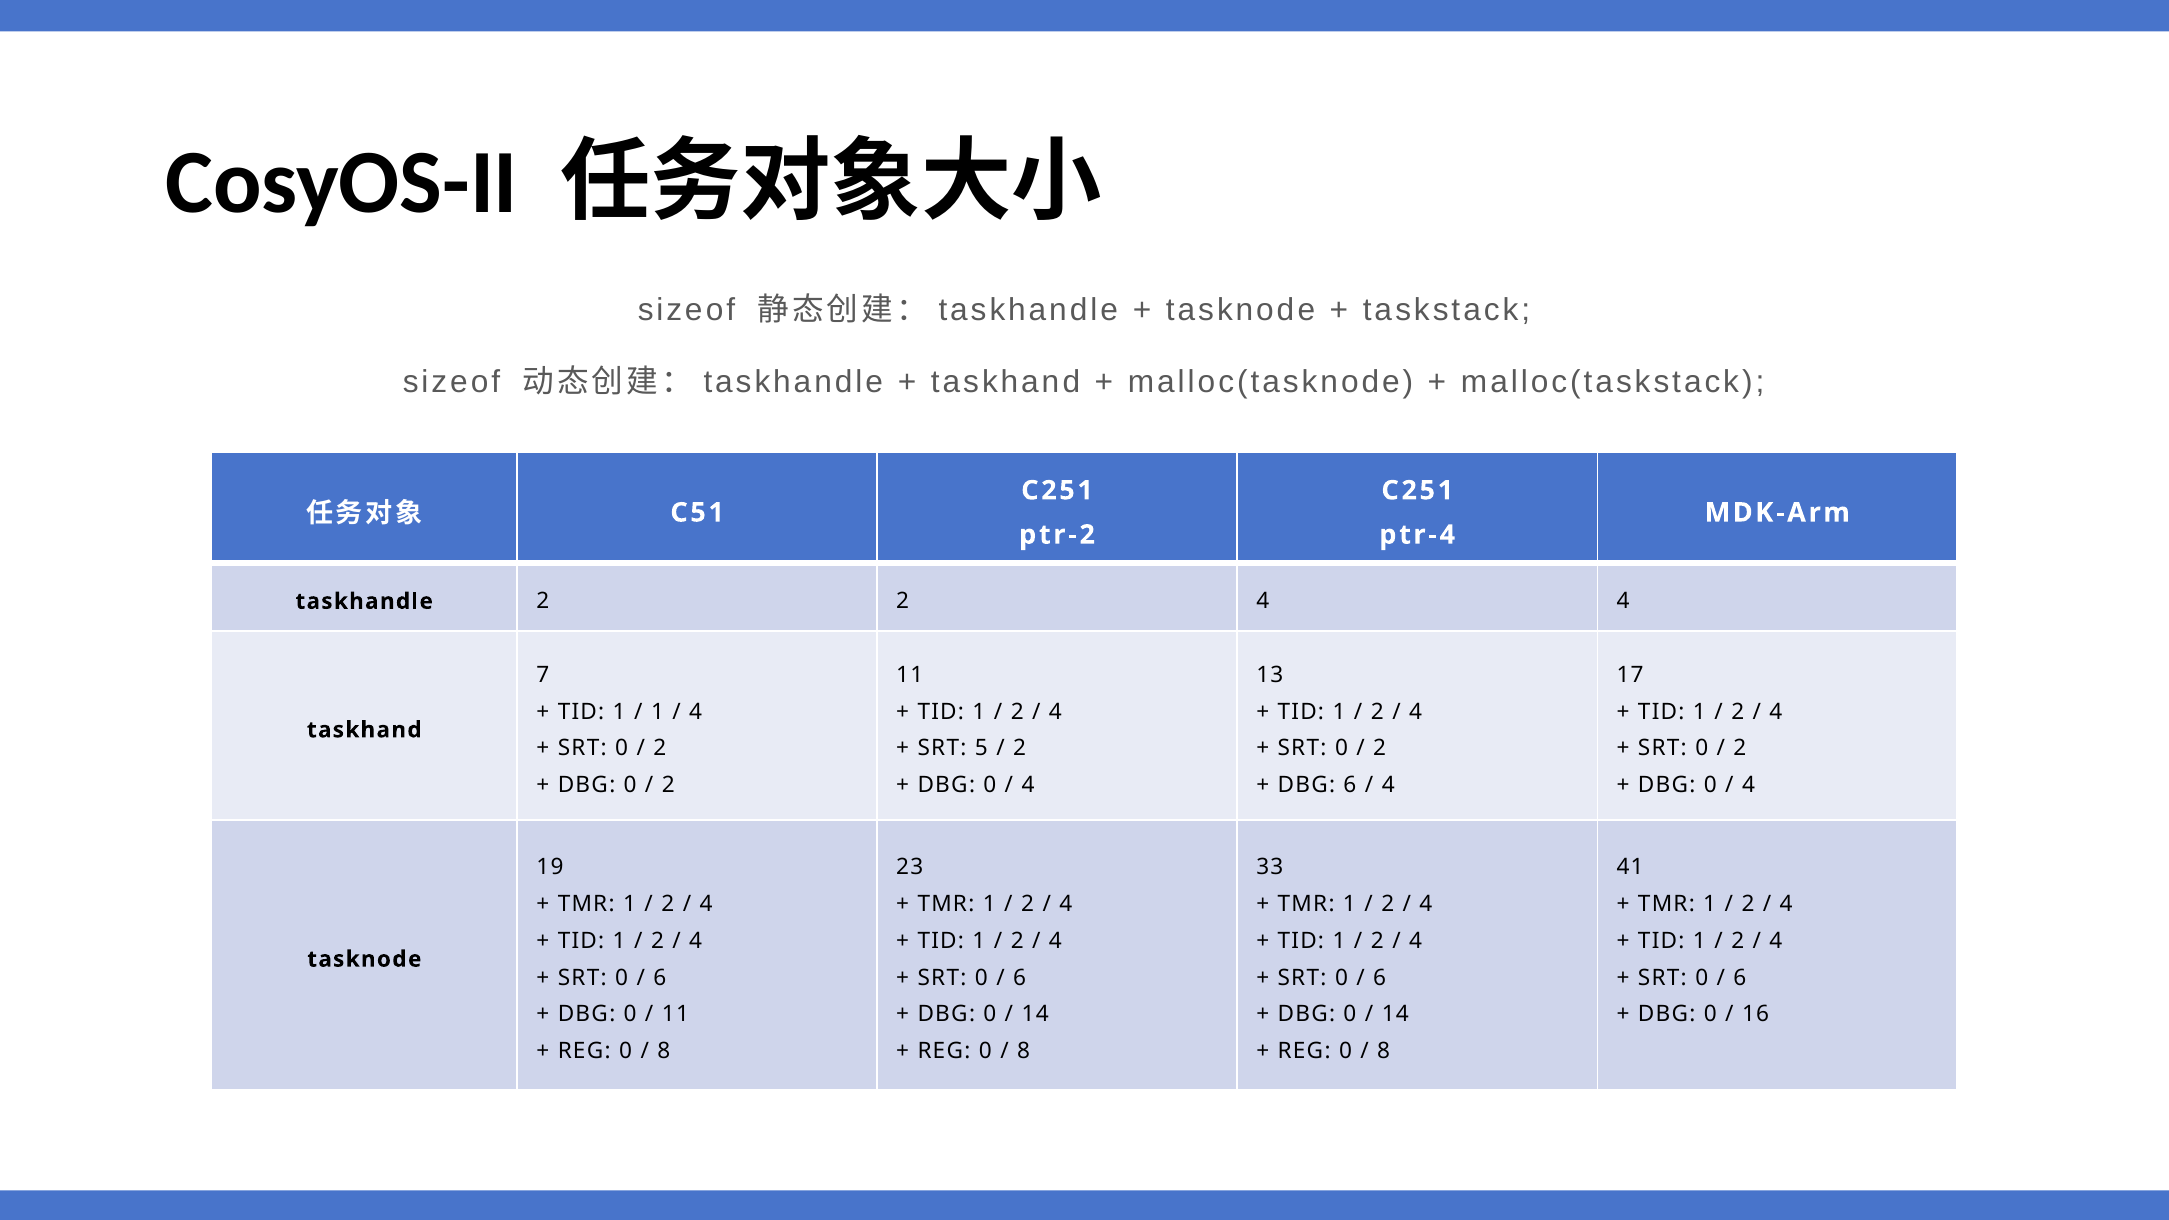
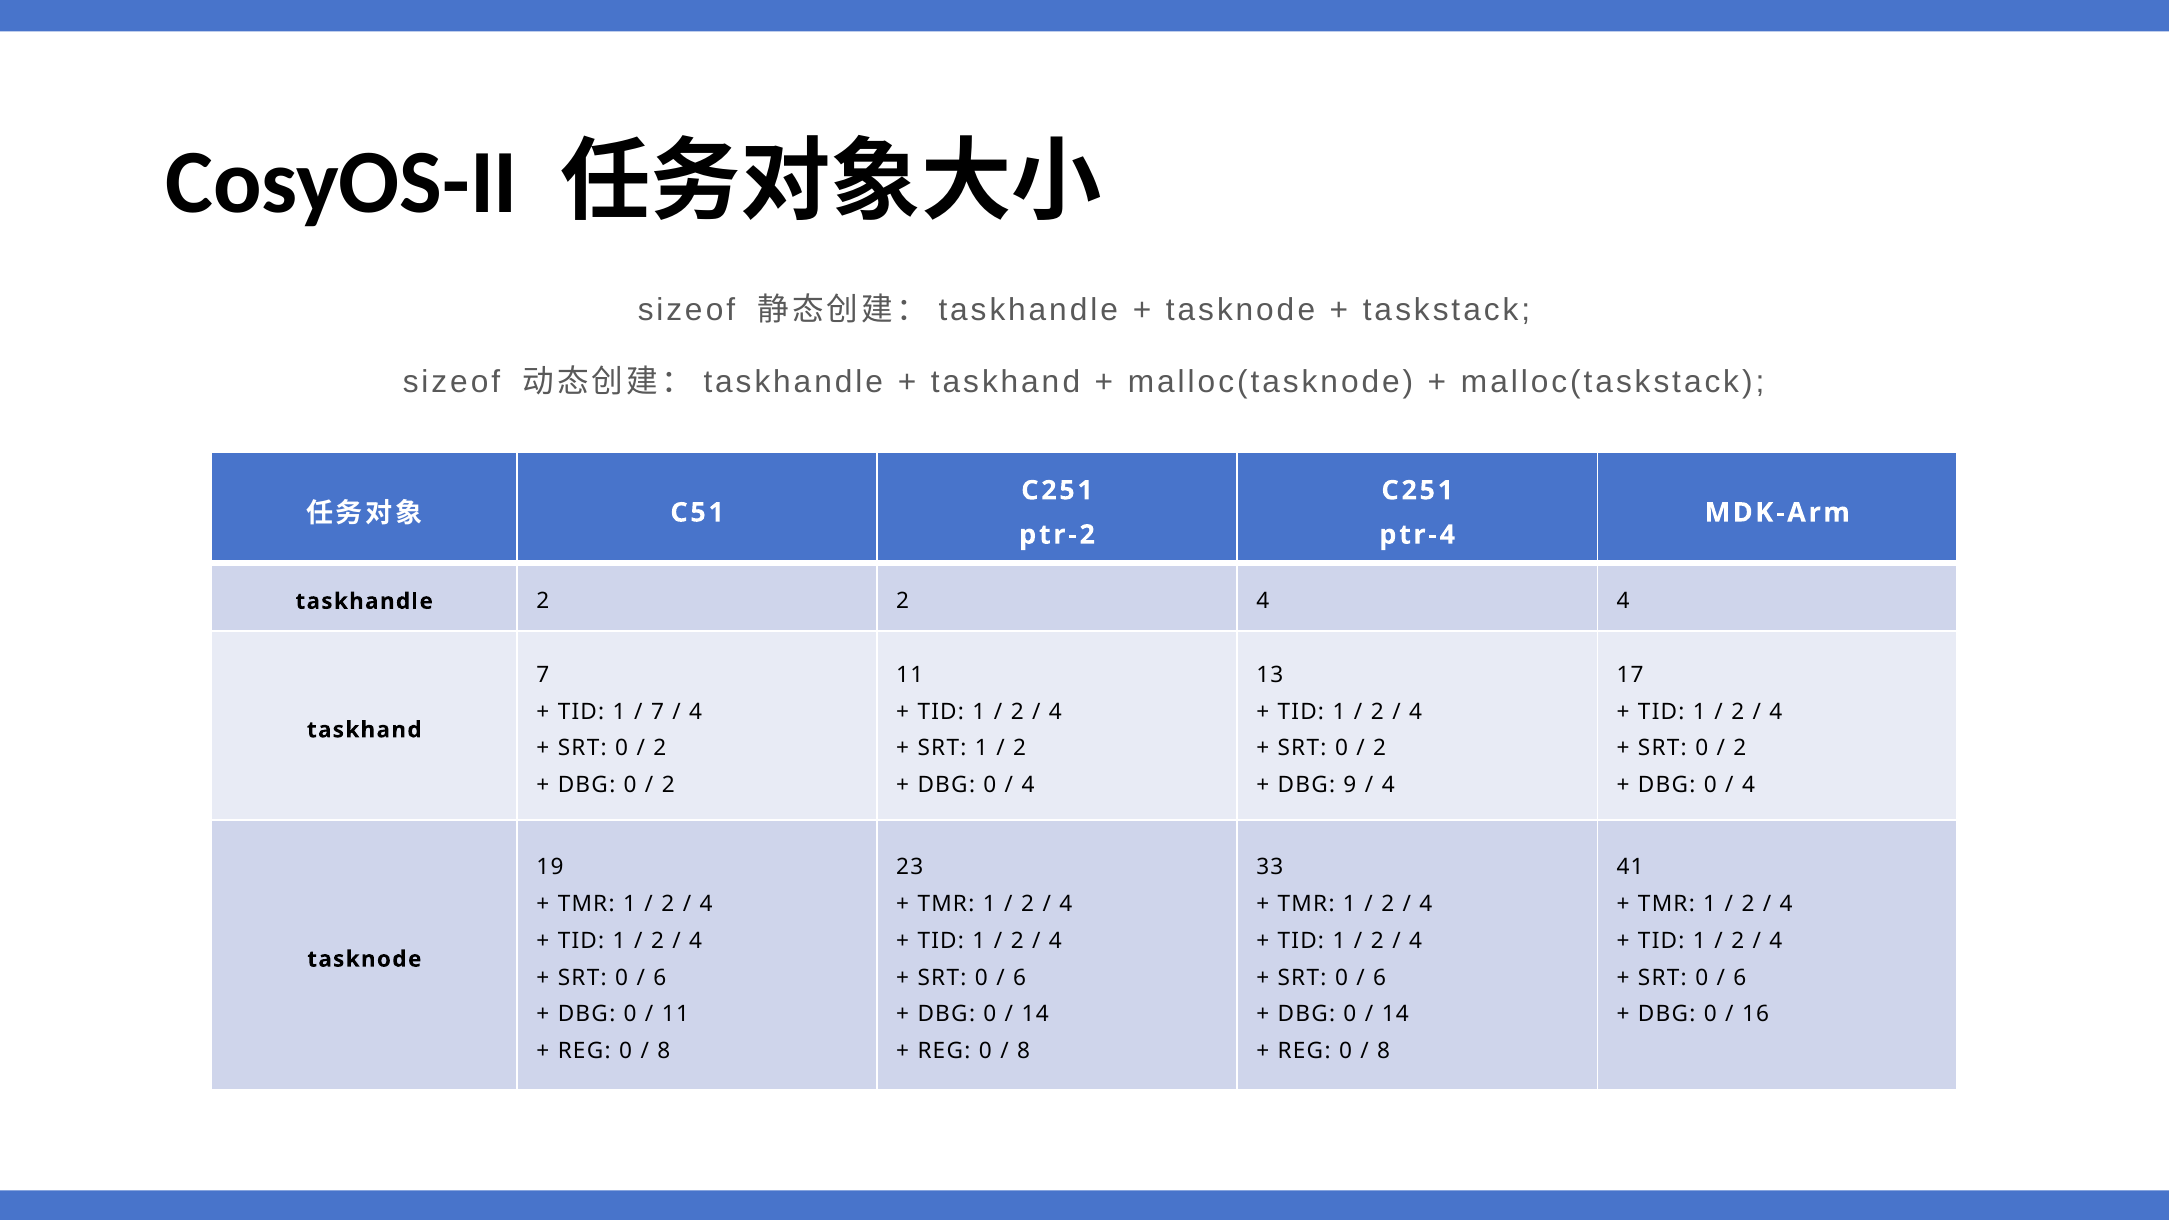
1: 1 -> 7 (658, 712)
SRT 5: 5 -> 1 (981, 748)
DBG 6: 6 -> 9 (1350, 785)
